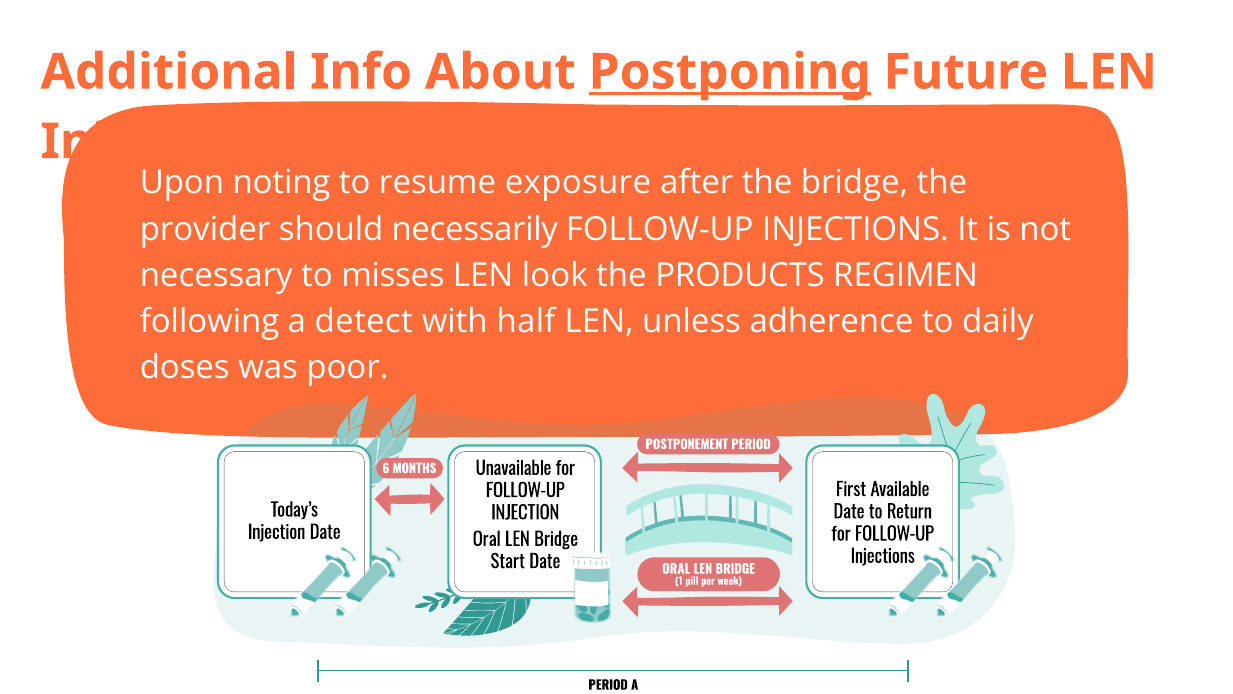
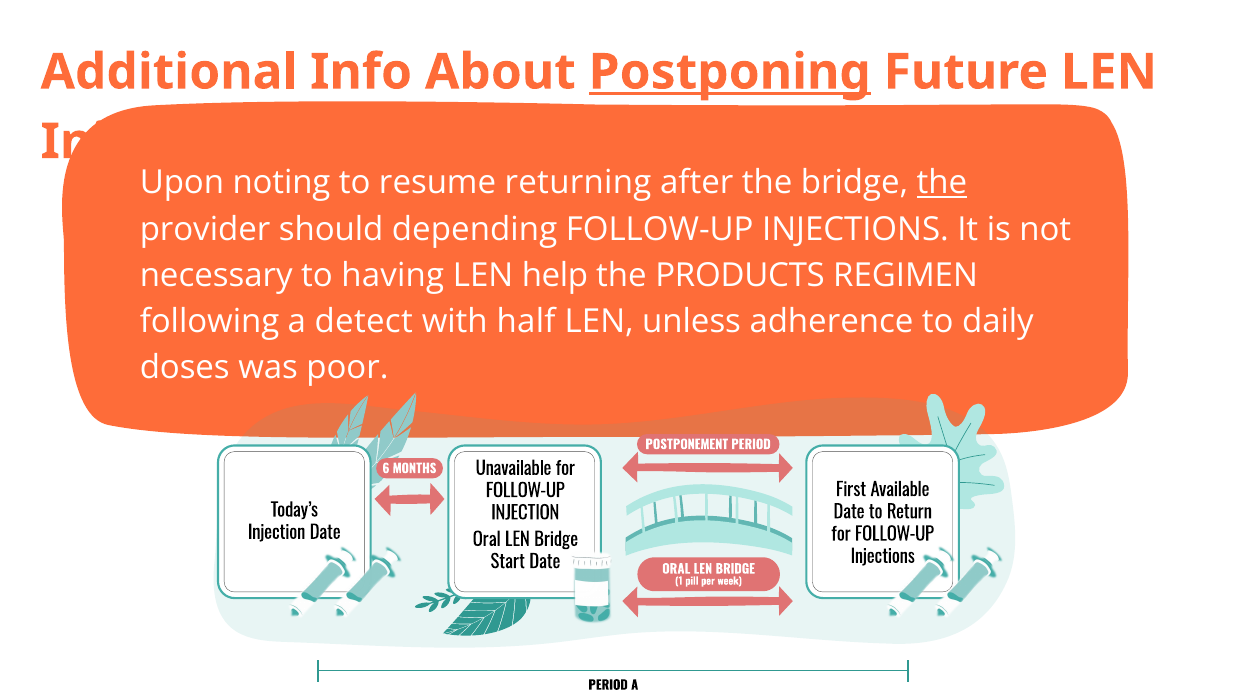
exposure: exposure -> returning (578, 183)
the underline: none -> present (942, 183)
necessarily: necessarily -> depending (475, 229)
misses: misses -> having (393, 275)
look: look -> help (555, 275)
